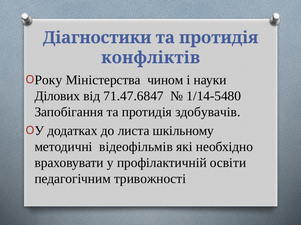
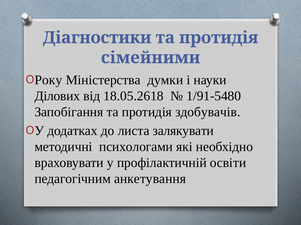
конфліктів: конфліктів -> сімейними (151, 58)
чином: чином -> думки (165, 80)
71.47.6847: 71.47.6847 -> 18.05.2618 (134, 96)
1/14-5480: 1/14-5480 -> 1/91-5480 (214, 96)
шкільному: шкільному -> залякувати (183, 131)
відеофільмів: відеофільмів -> психологами (136, 147)
тривожності: тривожності -> анкетування (150, 179)
